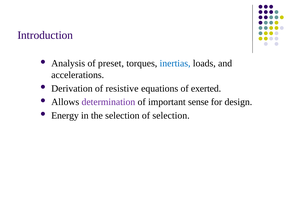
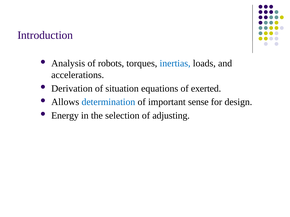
preset: preset -> robots (111, 64)
resistive: resistive -> situation (122, 89)
determination colour: purple -> blue (108, 102)
of selection: selection -> adjusting (171, 116)
